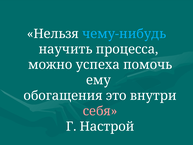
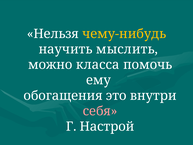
чему-нибудь colour: light blue -> yellow (124, 34)
процесса: процесса -> мыслить (127, 49)
успеха: успеха -> класса (98, 65)
